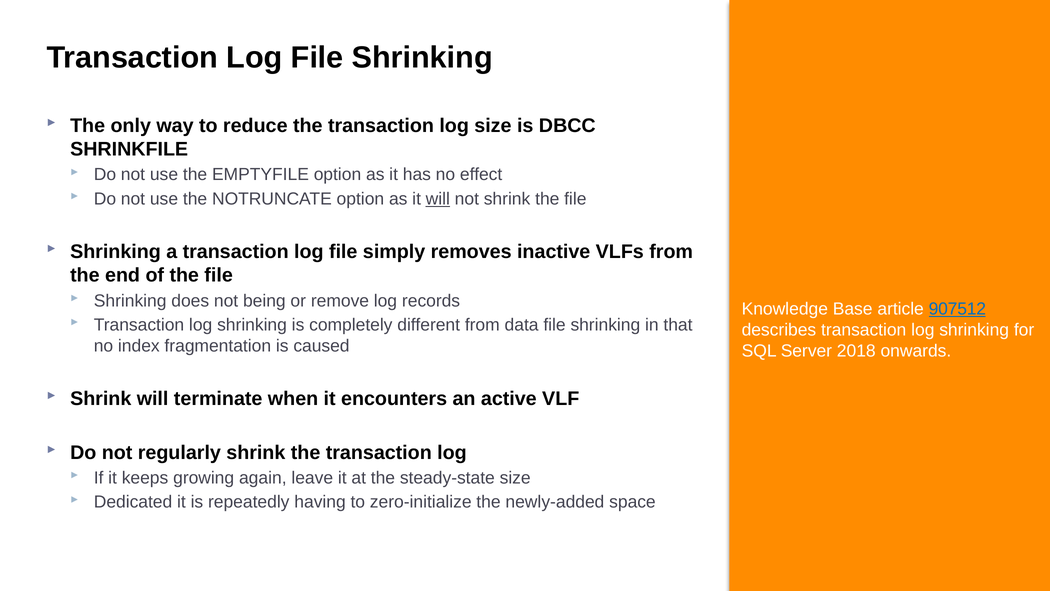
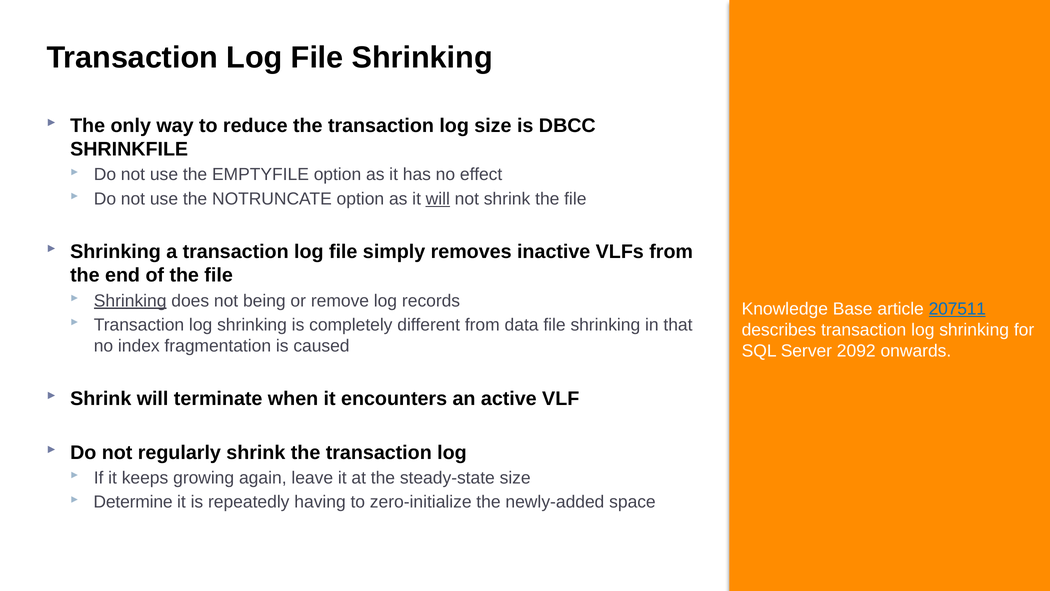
Shrinking underline: none -> present (130, 301)
907512: 907512 -> 207511 (957, 309)
2018: 2018 -> 2092 (856, 351)
Dedicated: Dedicated -> Determine (133, 502)
